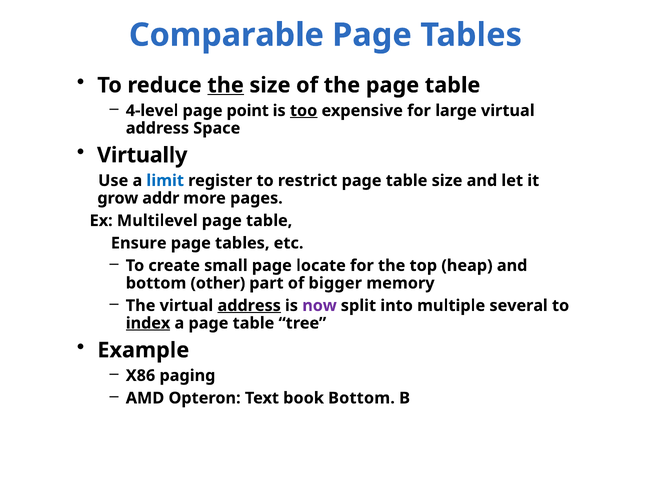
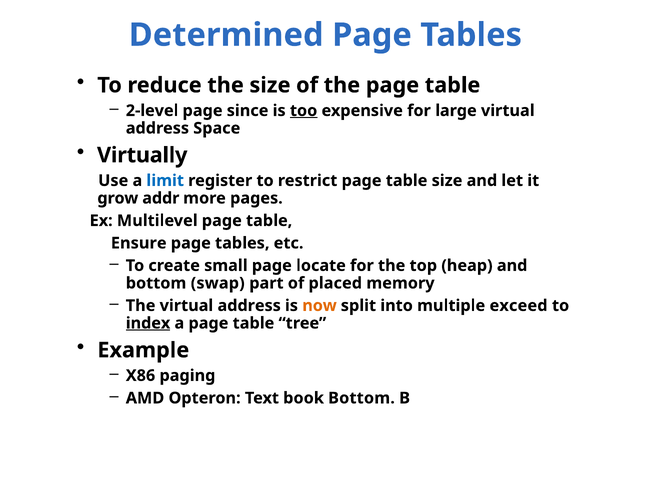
Comparable: Comparable -> Determined (226, 35)
the underline: present -> none (226, 85)
4-level: 4-level -> 2-level (152, 111)
point: point -> since (248, 111)
other: other -> swap (218, 283)
bigger: bigger -> placed (335, 283)
address underline: present -> none (249, 306)
now colour: purple -> orange (319, 306)
several: several -> exceed (519, 306)
